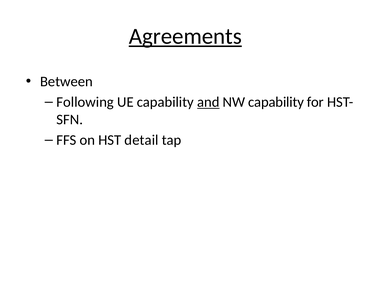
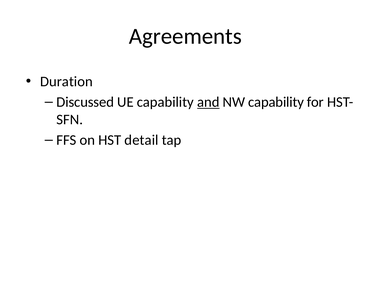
Agreements underline: present -> none (185, 36)
Between: Between -> Duration (66, 82)
Following: Following -> Discussed (85, 102)
